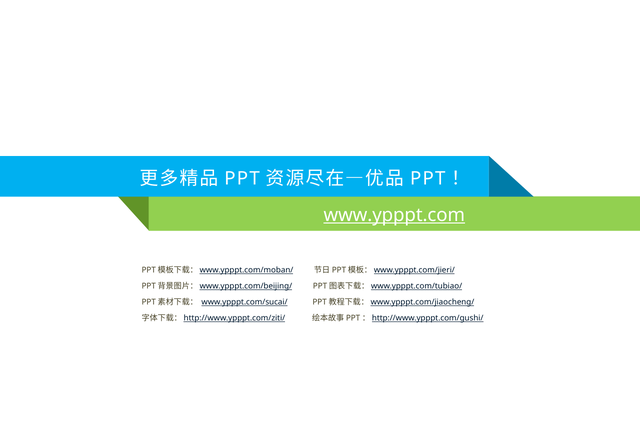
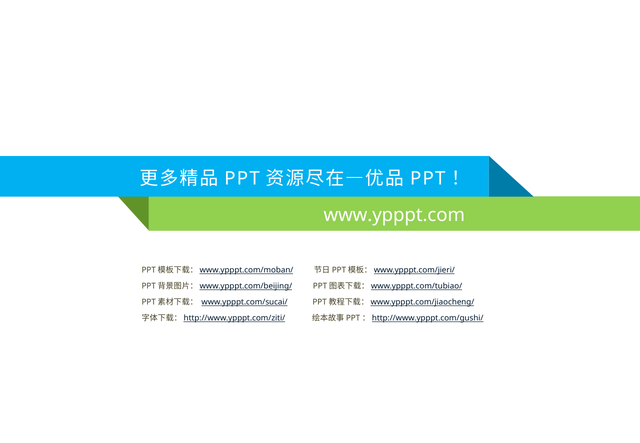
www.ypppt.com underline: present -> none (394, 215)
